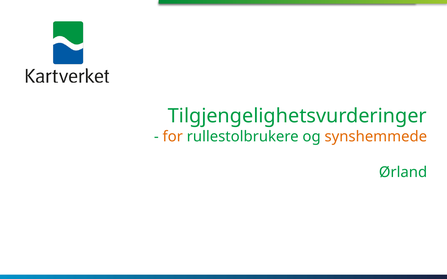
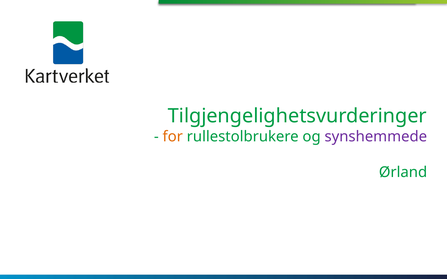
synshemmede colour: orange -> purple (376, 137)
